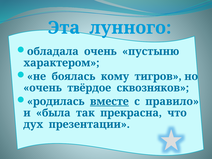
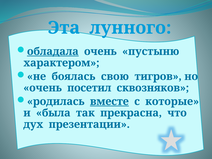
обладала underline: none -> present (53, 51)
кому: кому -> свою (115, 76)
твёрдое: твёрдое -> посетил (89, 88)
правило: правило -> которые (172, 101)
